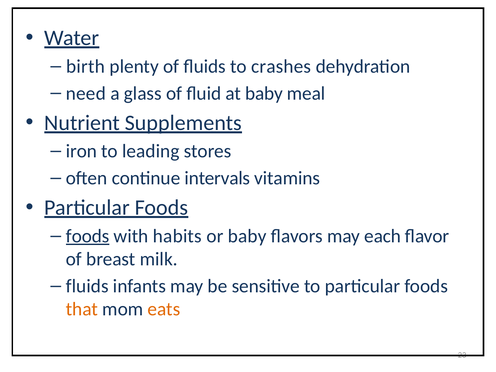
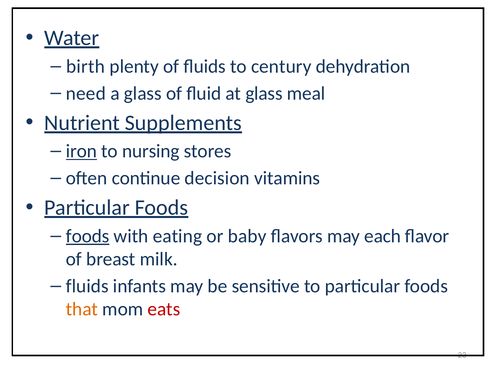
crashes: crashes -> century (281, 66)
at baby: baby -> glass (264, 93)
iron underline: none -> present (81, 151)
leading: leading -> nursing (151, 151)
intervals: intervals -> decision (217, 178)
habits: habits -> eating (177, 236)
eats colour: orange -> red (164, 309)
